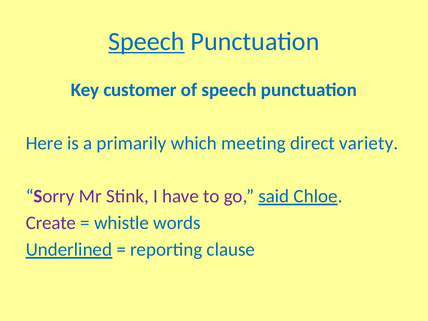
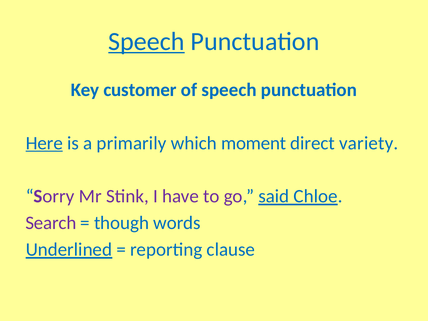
Here underline: none -> present (44, 143)
meeting: meeting -> moment (254, 143)
Create: Create -> Search (51, 223)
whistle: whistle -> though (122, 223)
